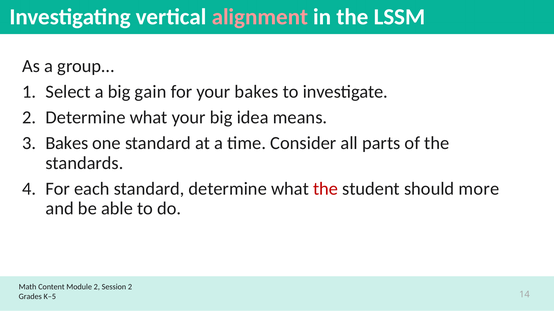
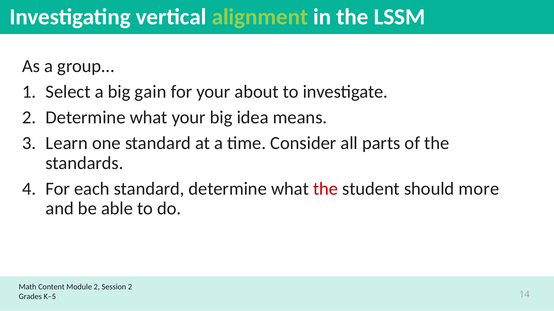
alignment colour: pink -> light green (260, 17)
your bakes: bakes -> about (257, 92)
Bakes: Bakes -> Learn (67, 143)
